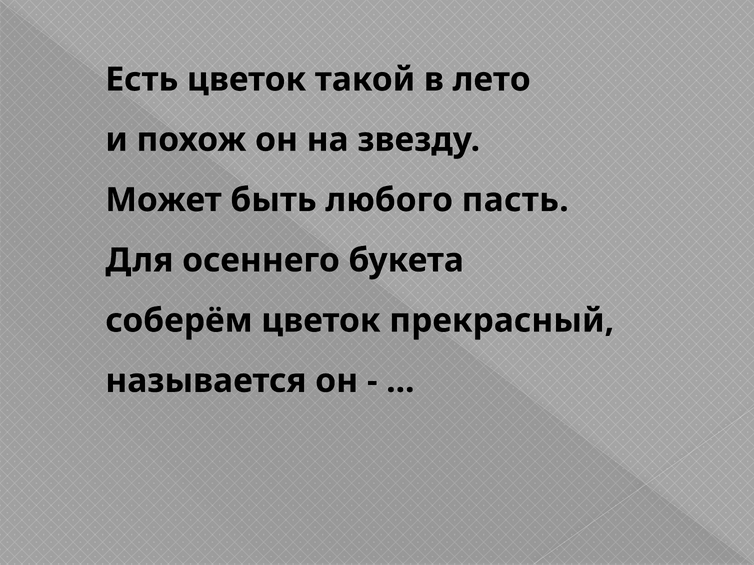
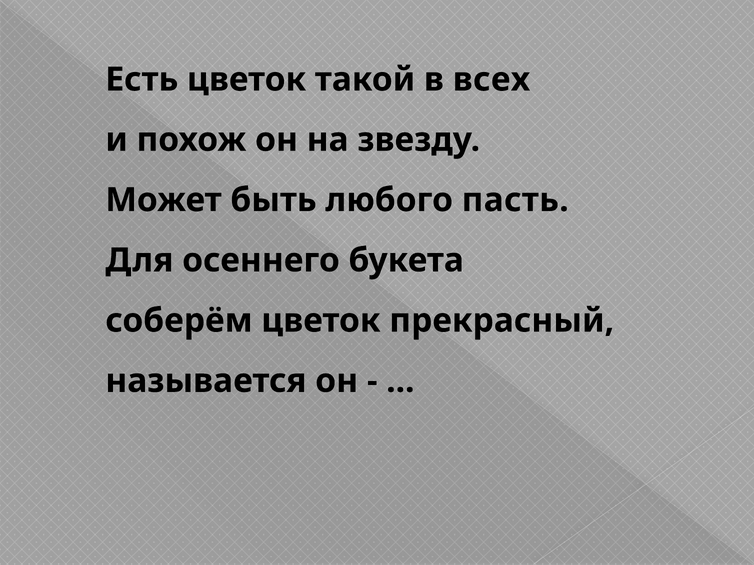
лето: лето -> всех (491, 80)
